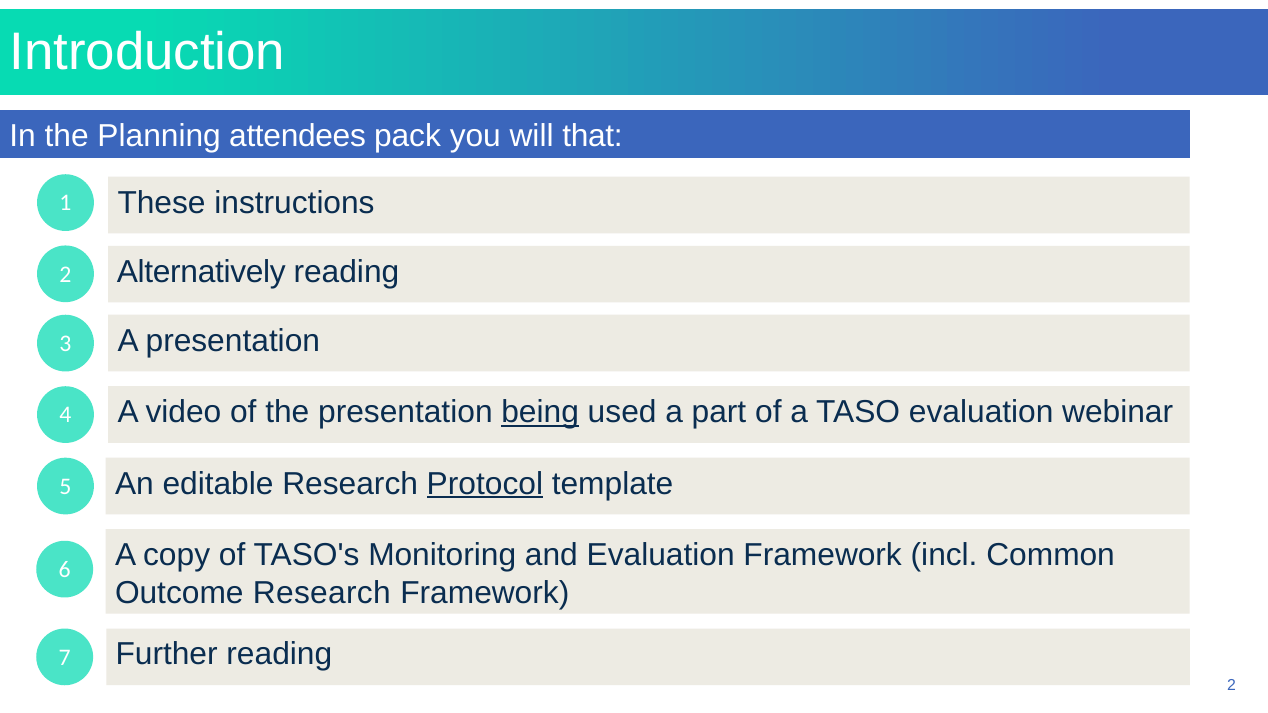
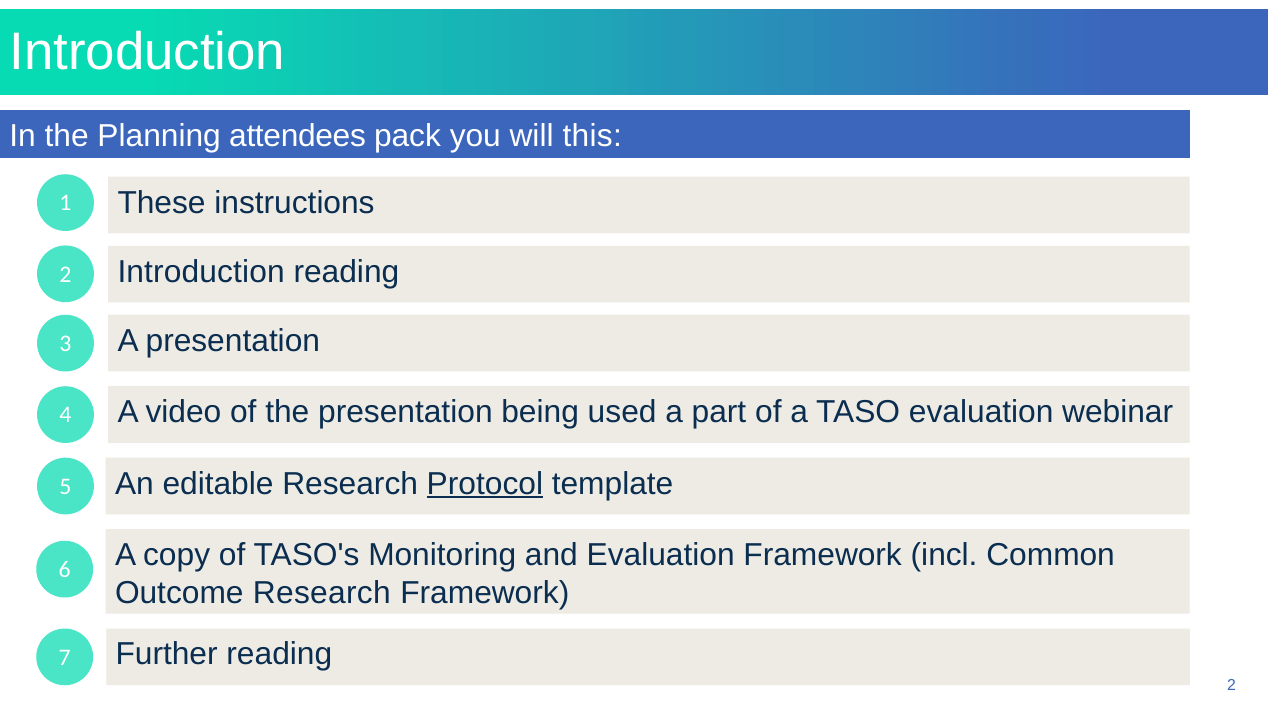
that: that -> this (592, 136)
Alternatively: Alternatively -> Introduction (201, 272)
being underline: present -> none (540, 412)
